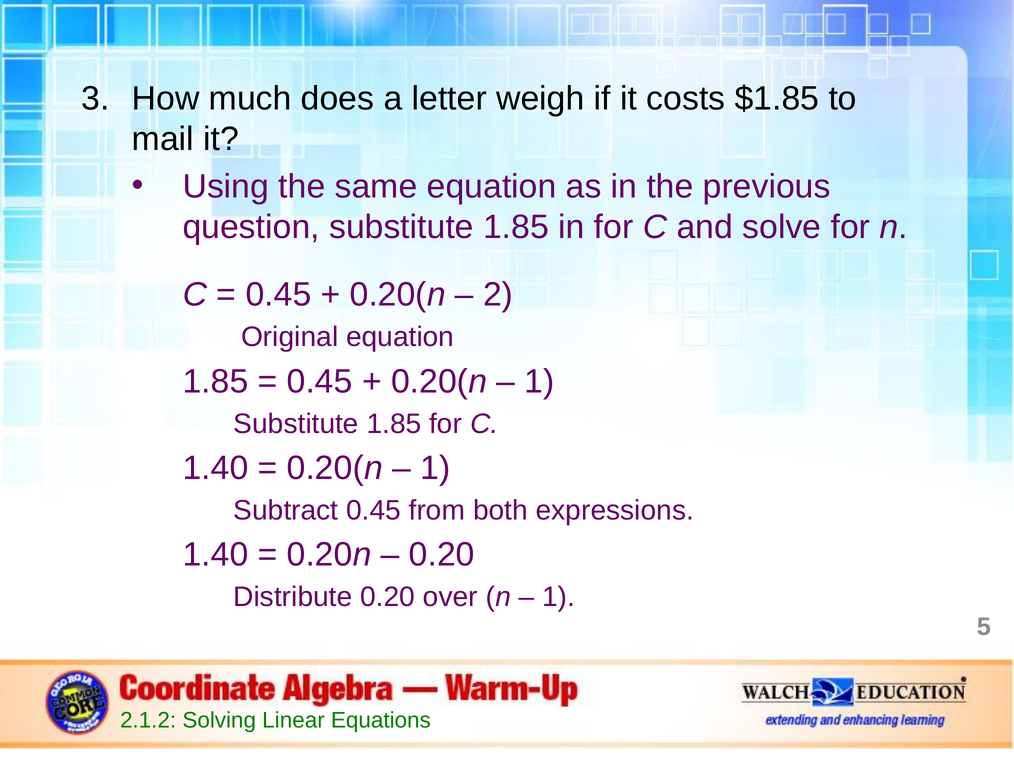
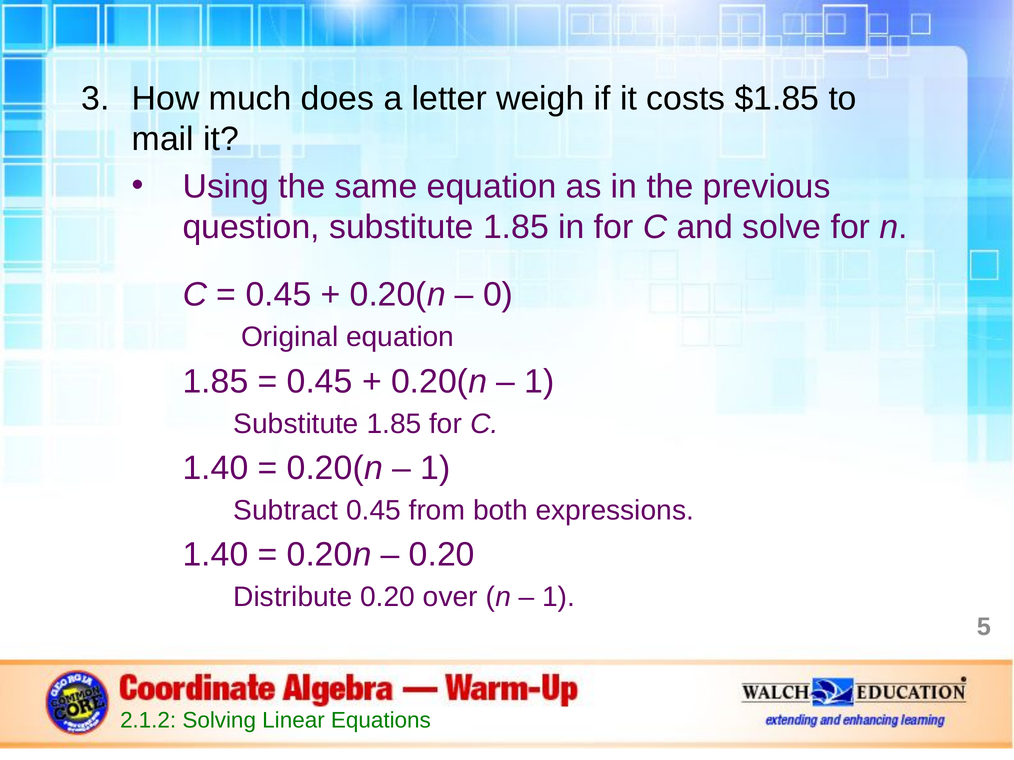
2: 2 -> 0 (498, 295)
